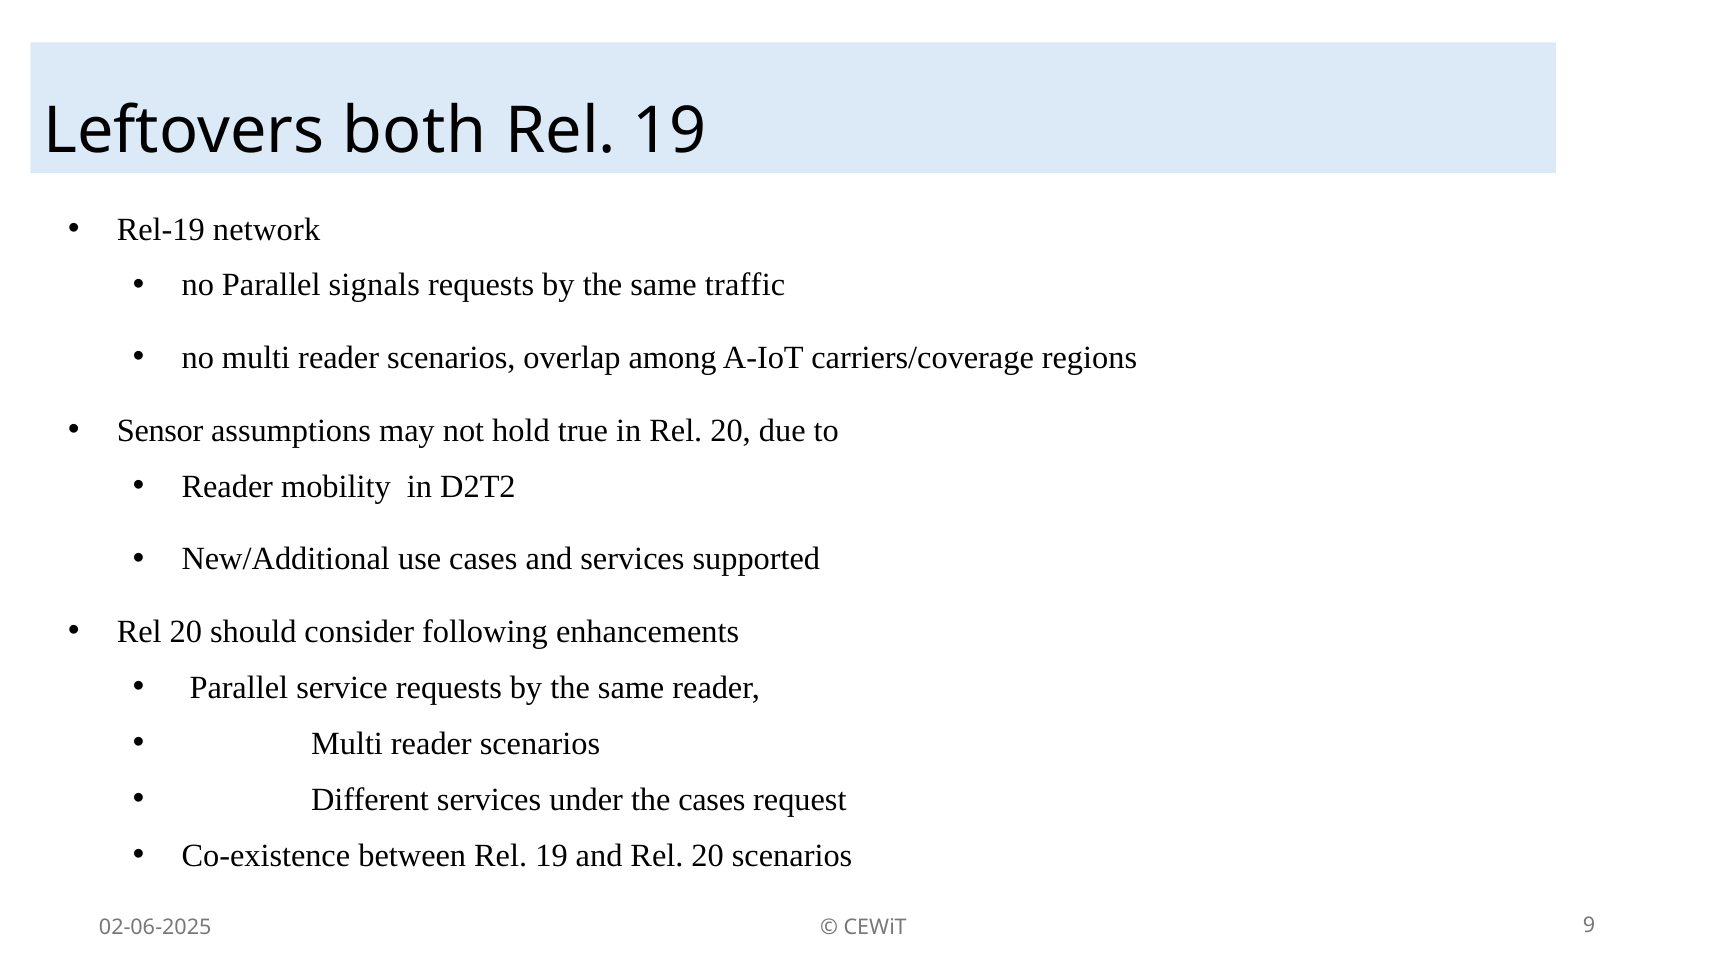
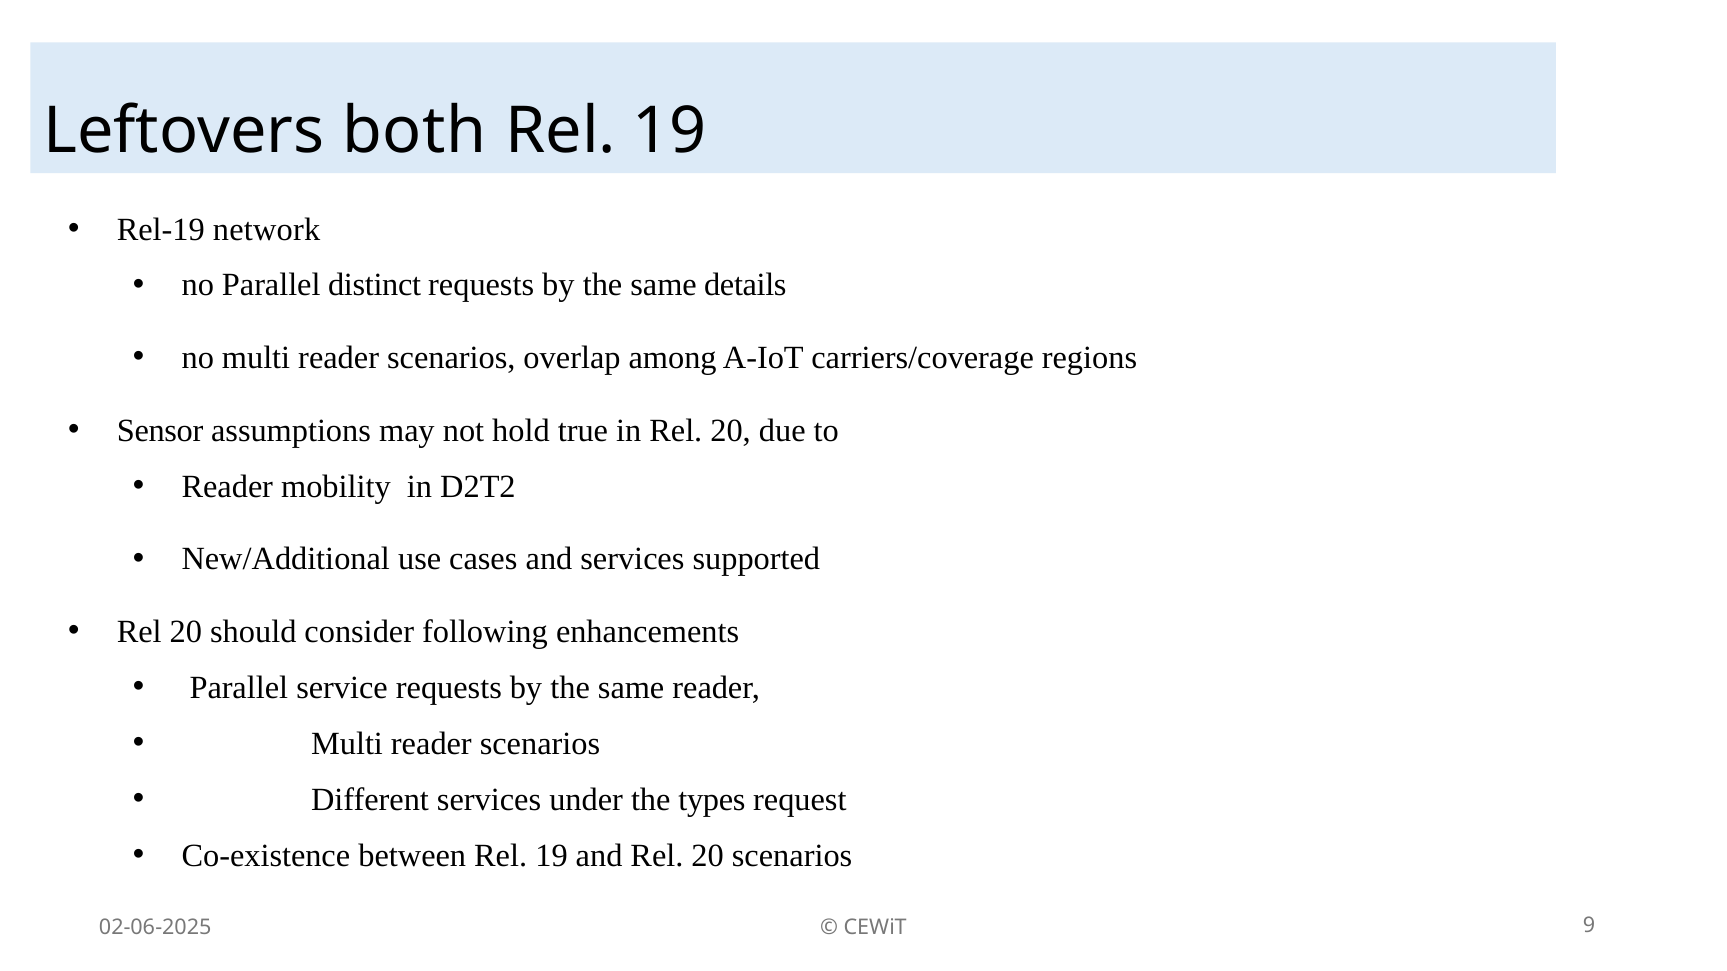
signals: signals -> distinct (375, 285)
traffic: traffic -> details (745, 285)
the cases: cases -> types (712, 800)
